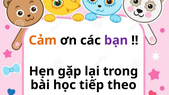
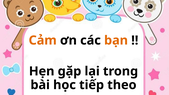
bạn colour: purple -> orange (116, 40)
